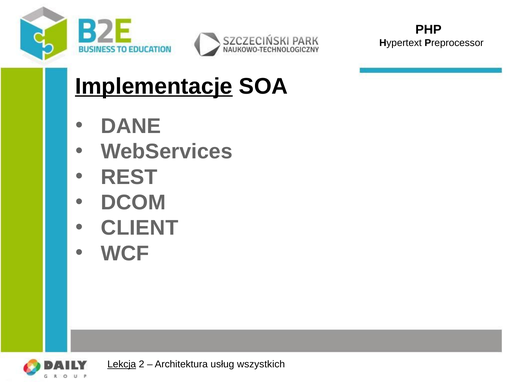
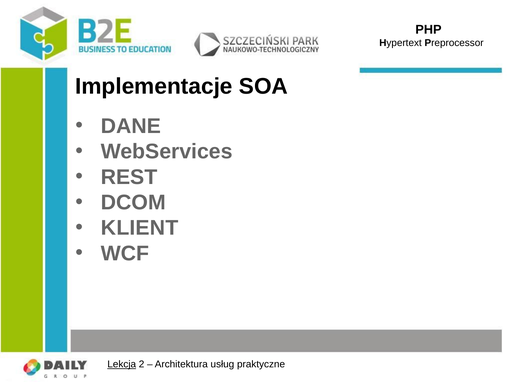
Implementacje underline: present -> none (154, 86)
CLIENT: CLIENT -> KLIENT (140, 228)
wszystkich: wszystkich -> praktyczne (261, 365)
